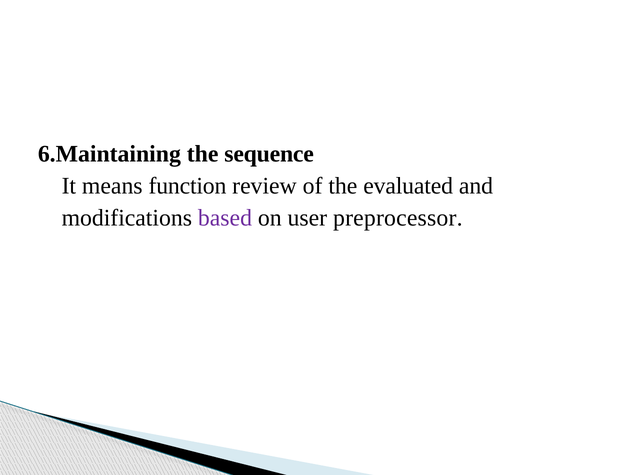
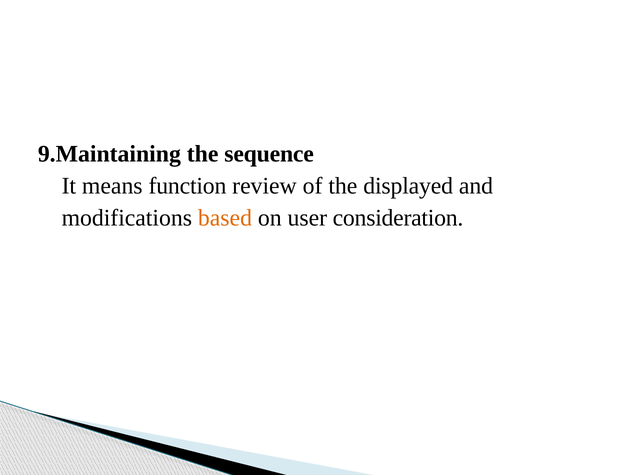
6.Maintaining: 6.Maintaining -> 9.Maintaining (109, 154)
evaluated: evaluated -> displayed (408, 186)
based colour: purple -> orange (225, 218)
preprocessor: preprocessor -> consideration (398, 218)
